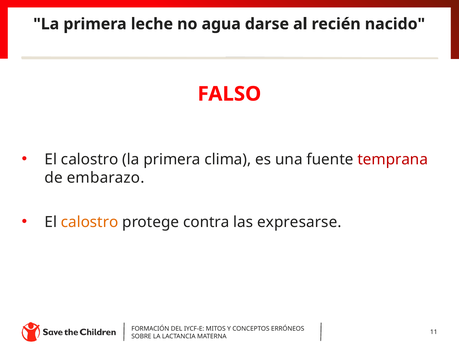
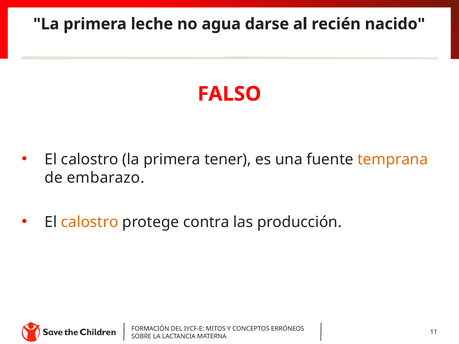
clima: clima -> tener (228, 159)
temprana colour: red -> orange (393, 159)
expresarse: expresarse -> producción (299, 222)
